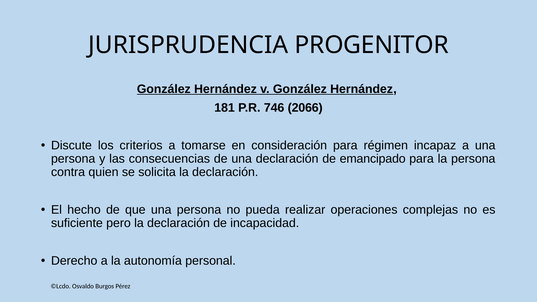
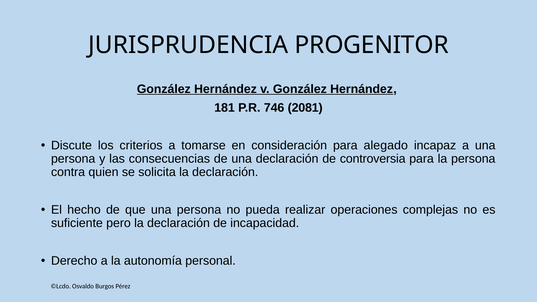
2066: 2066 -> 2081 (305, 108)
régimen: régimen -> alegado (386, 146)
emancipado: emancipado -> controversia (373, 159)
